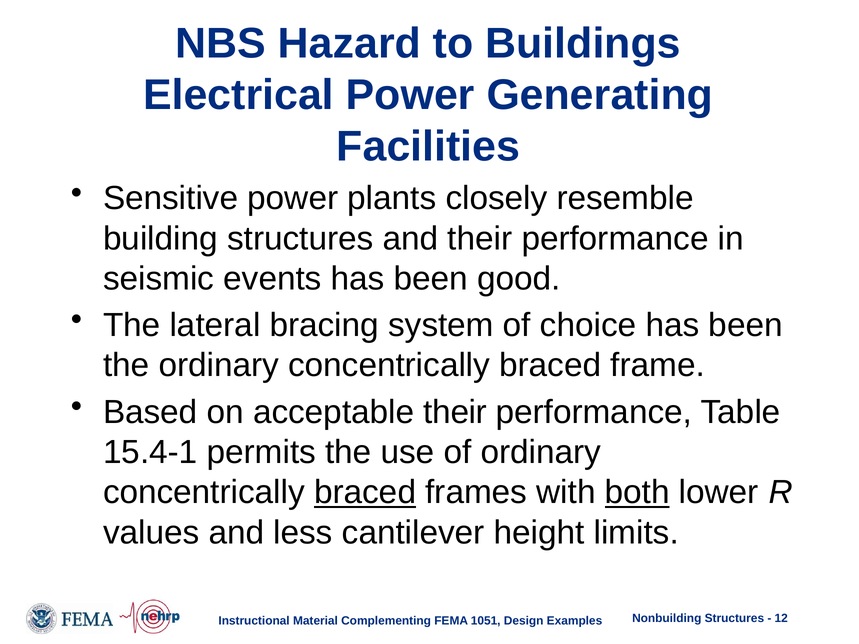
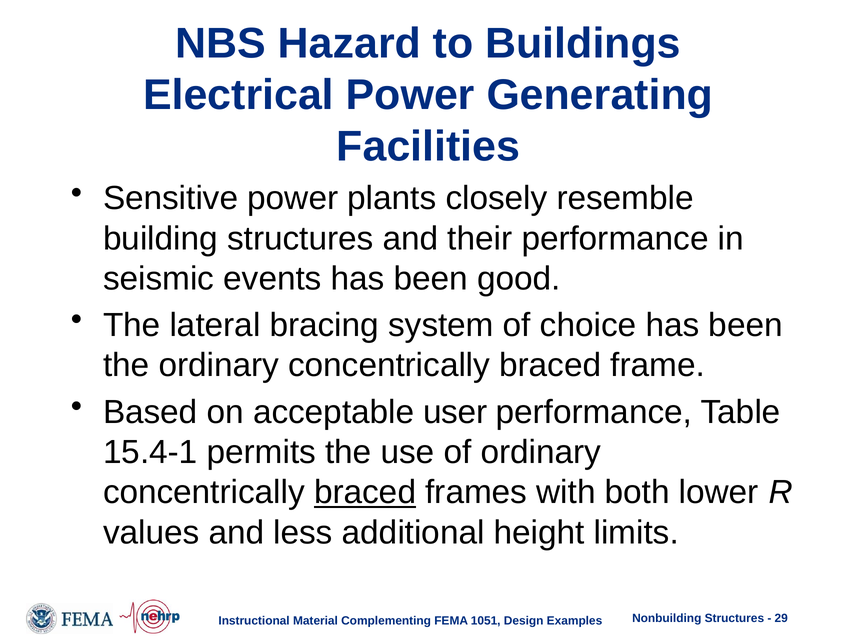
acceptable their: their -> user (455, 412)
both underline: present -> none (637, 493)
cantilever: cantilever -> additional (413, 533)
12: 12 -> 29 (781, 619)
